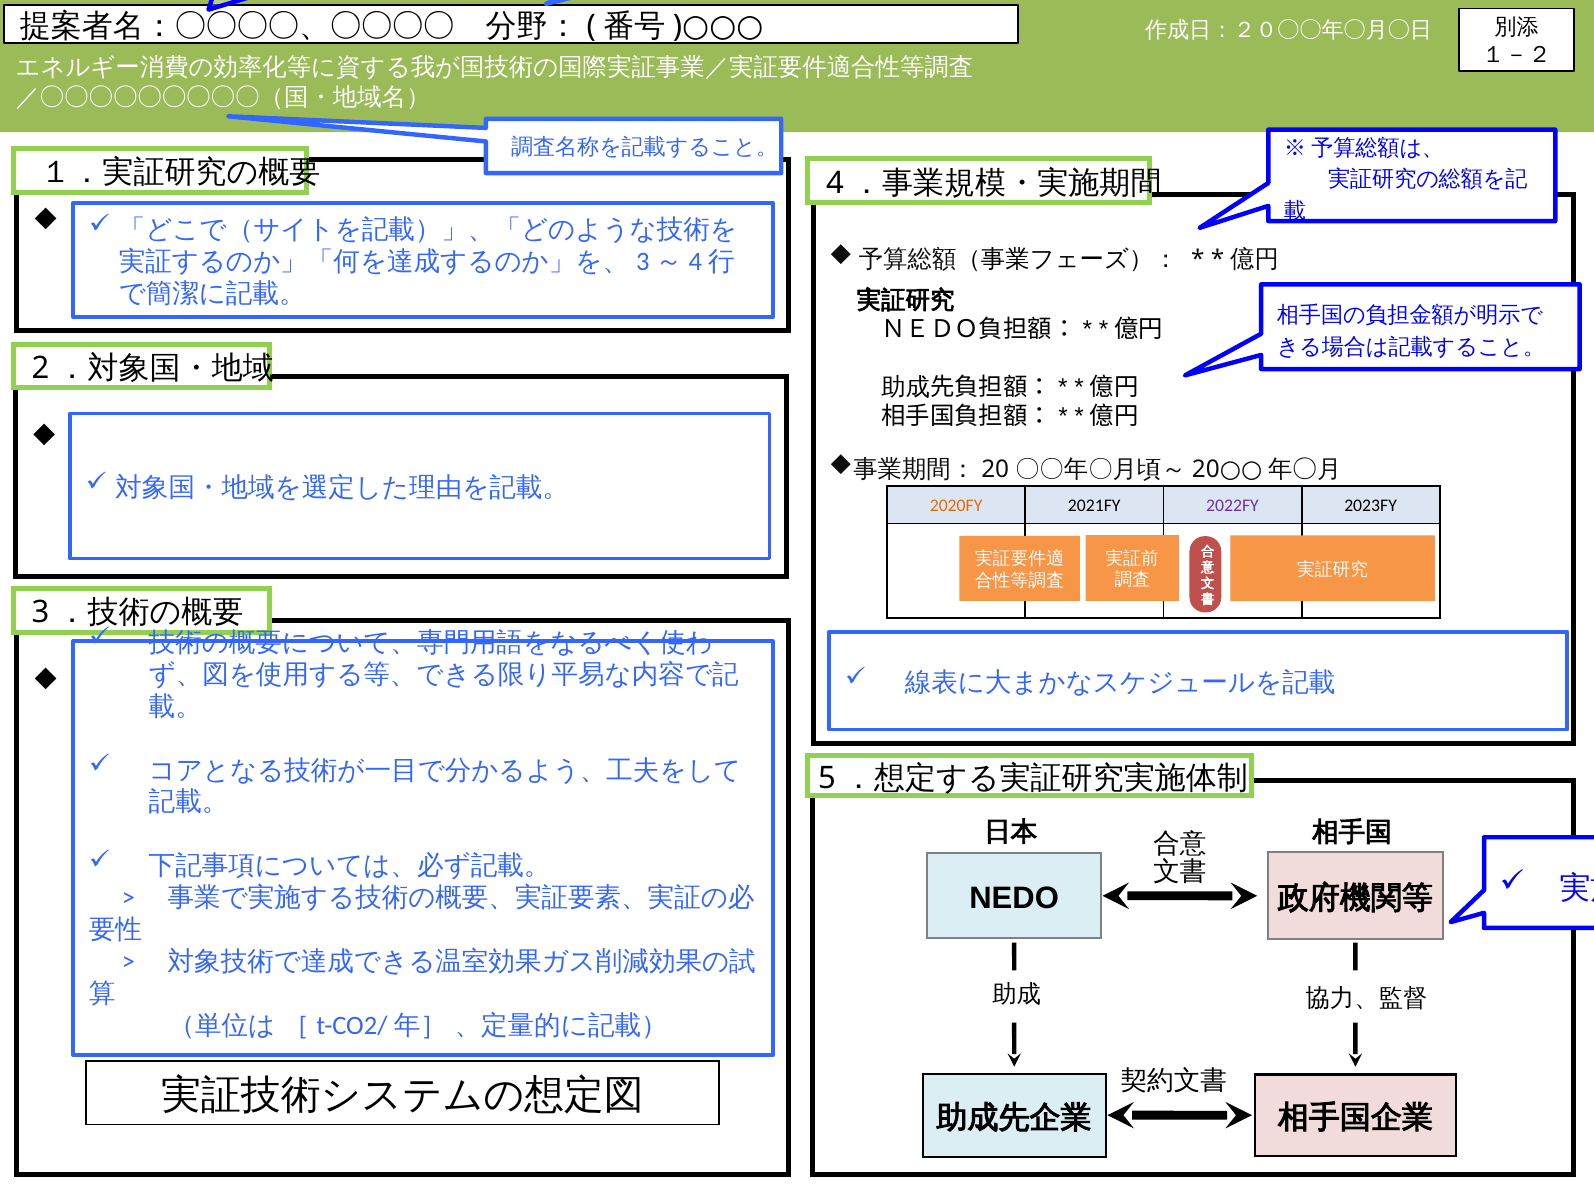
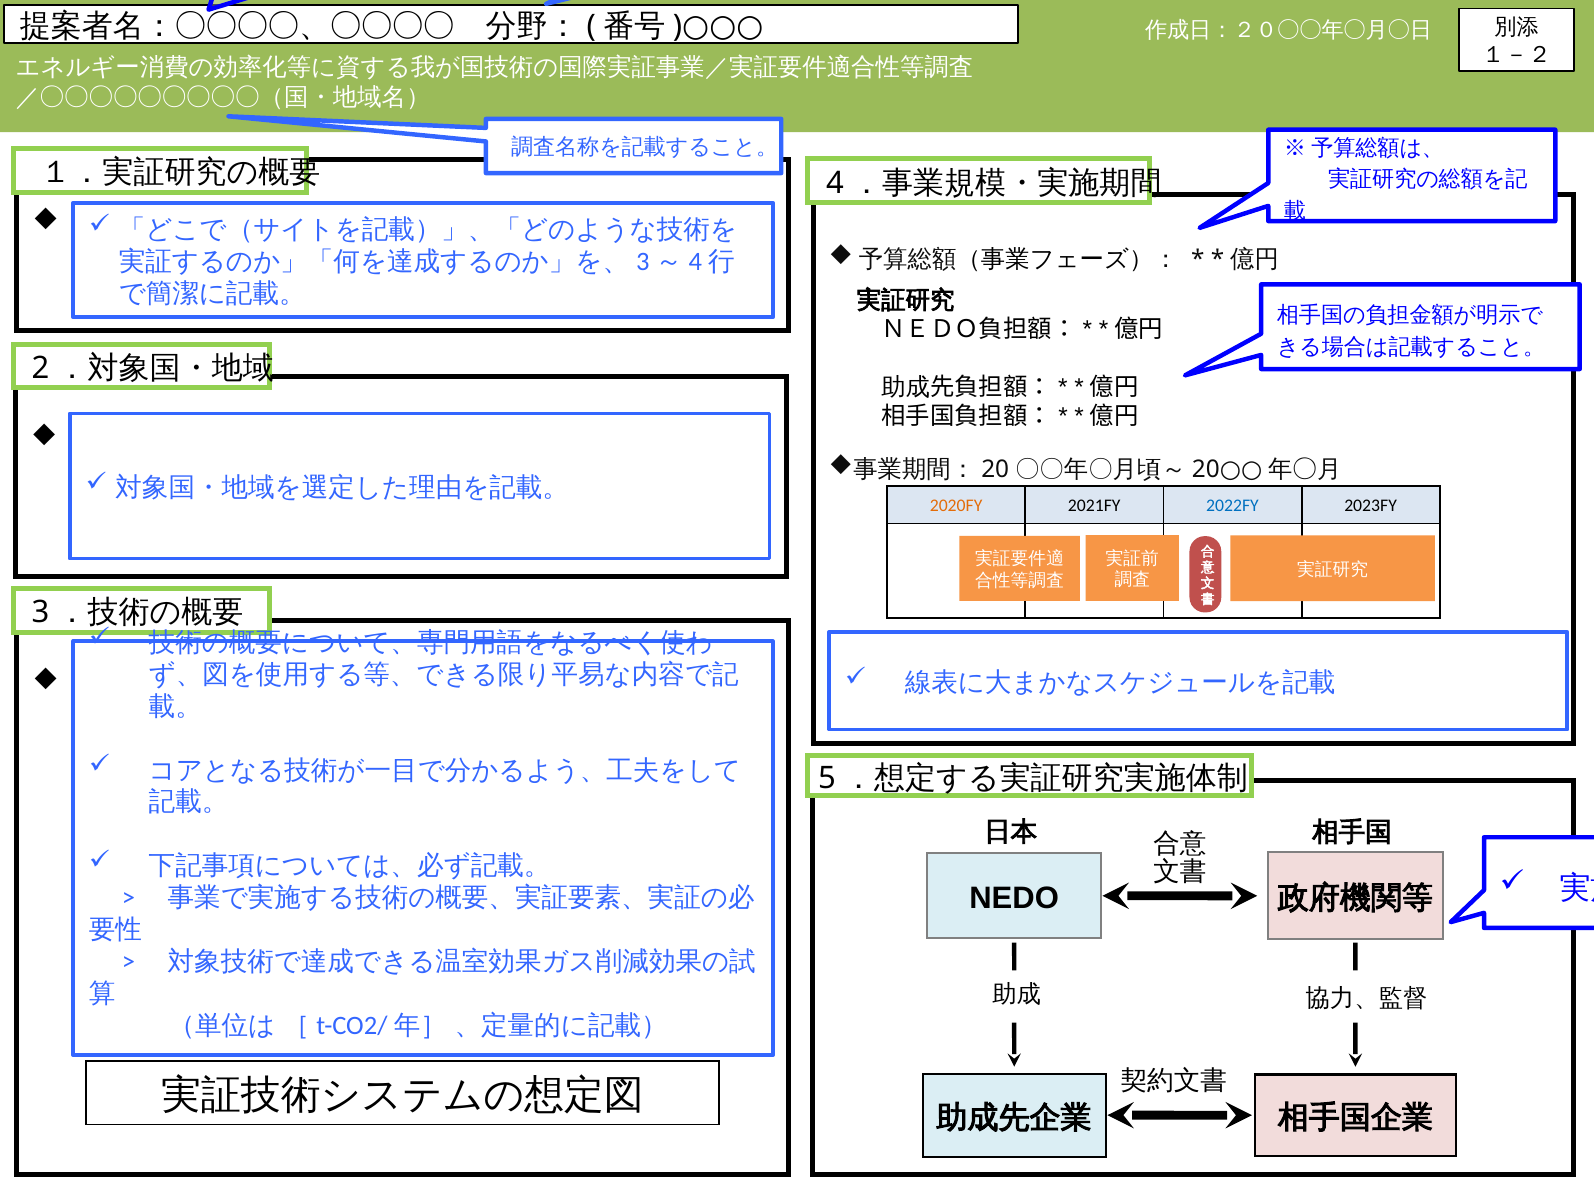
2022FY colour: purple -> blue (1232, 506)
